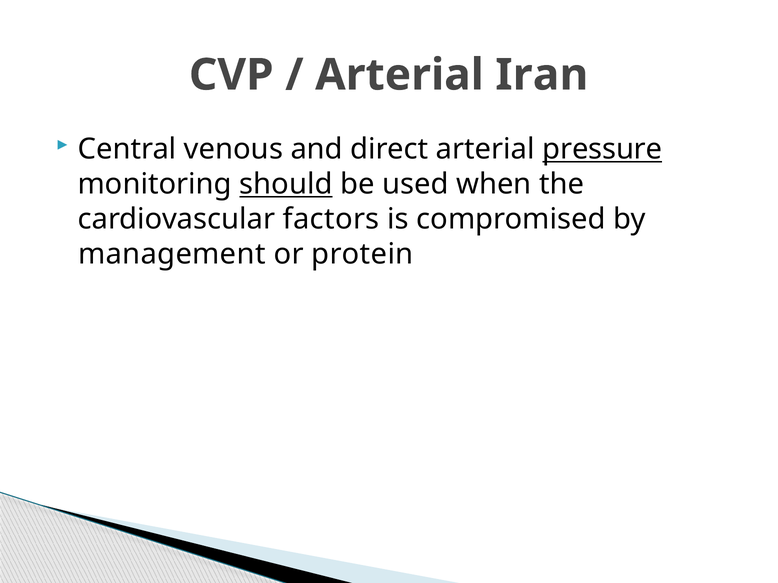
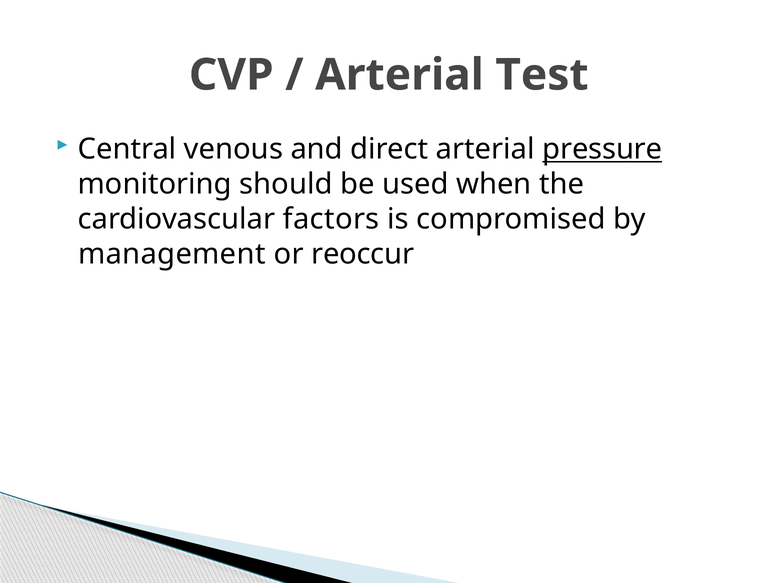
Iran: Iran -> Test (542, 75)
should underline: present -> none (286, 184)
protein: protein -> reoccur (363, 255)
